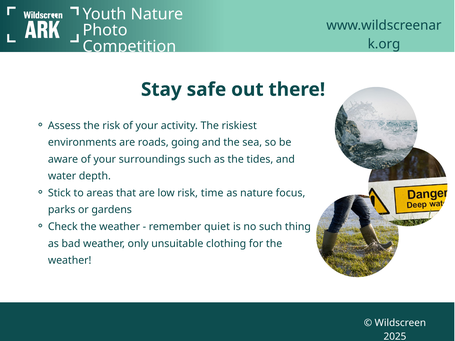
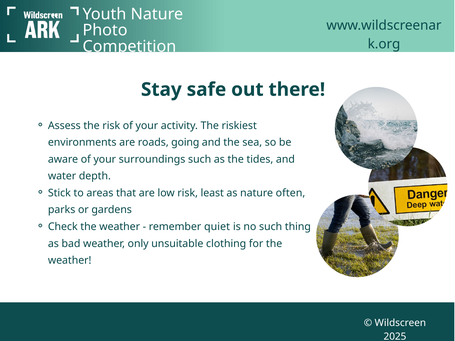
time: time -> least (212, 193)
focus: focus -> often (291, 193)
